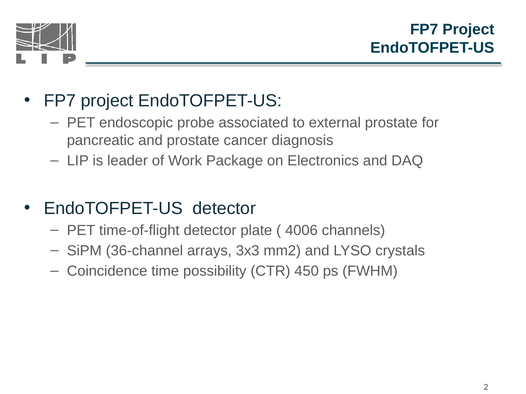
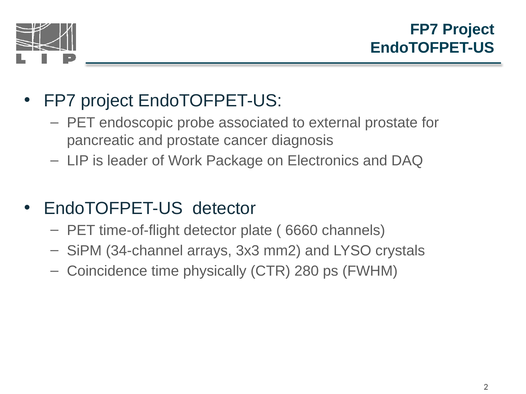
4006: 4006 -> 6660 (301, 231)
36-channel: 36-channel -> 34-channel (144, 251)
possibility: possibility -> physically (215, 271)
450: 450 -> 280 (307, 271)
